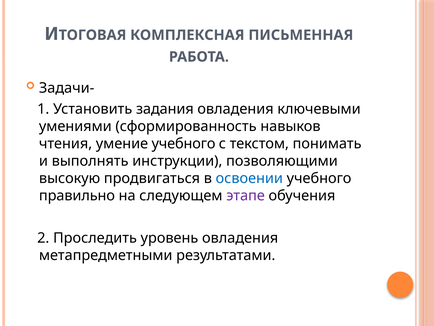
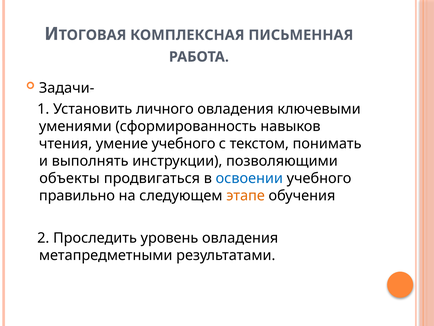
задания: задания -> личного (165, 109)
высокую: высокую -> объекты (69, 178)
этапе colour: purple -> orange (246, 196)
